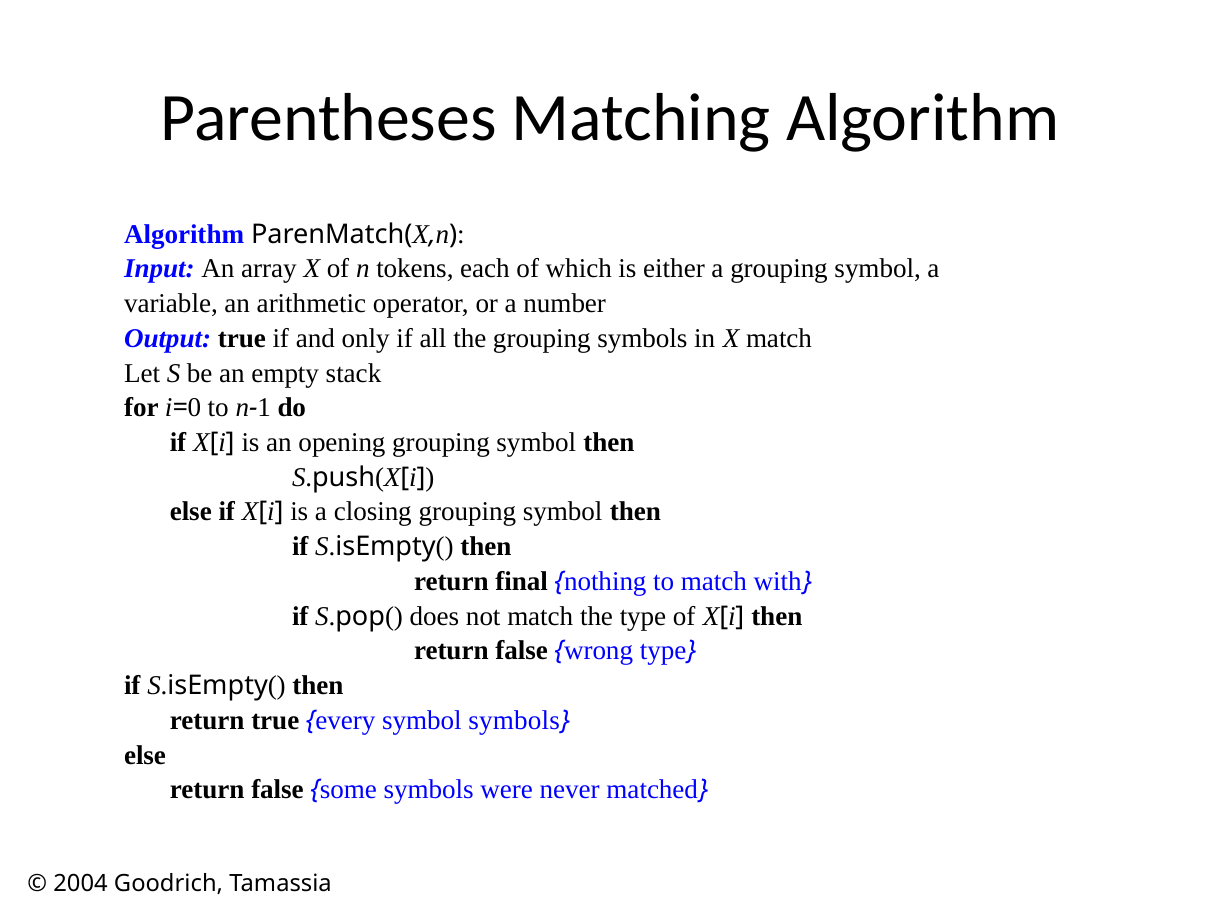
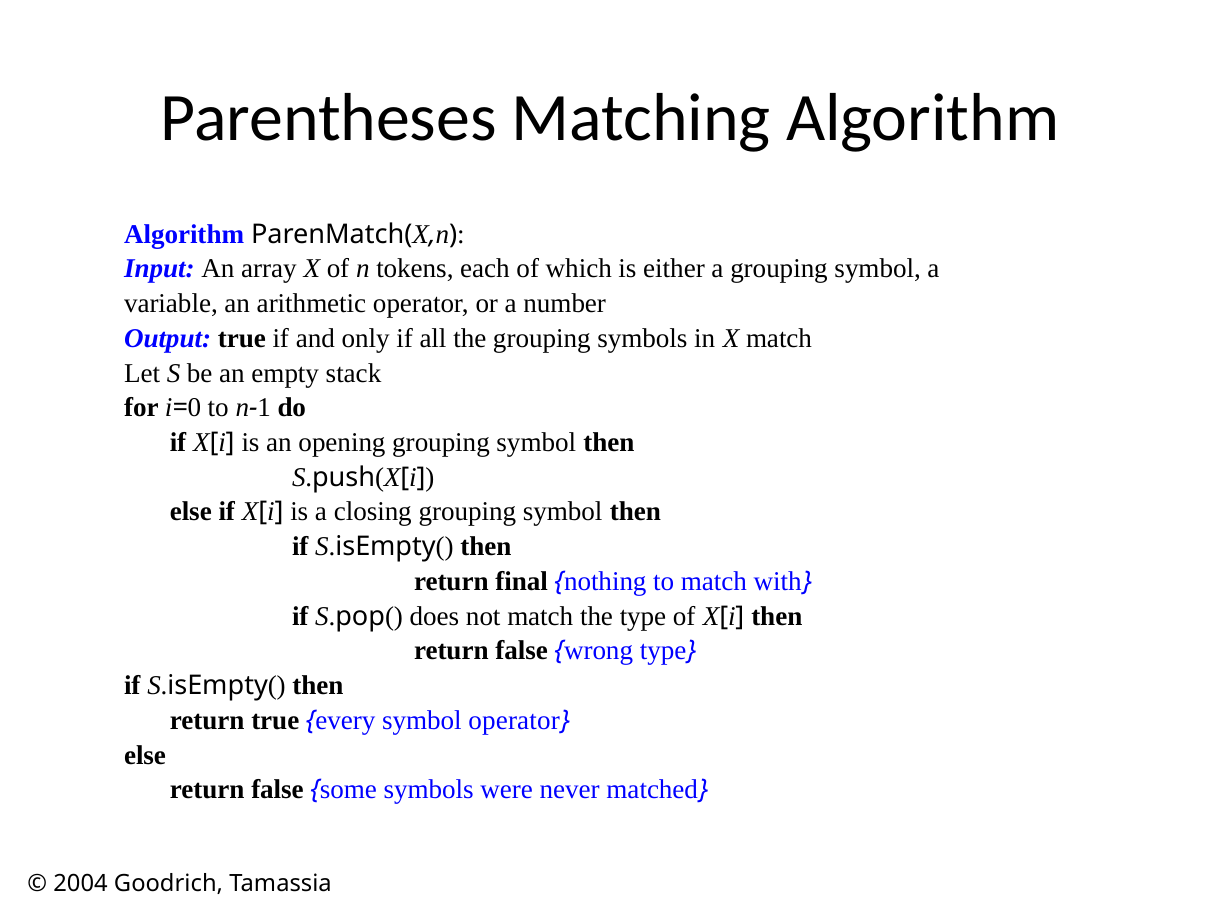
symbol symbols: symbols -> operator (514, 720)
